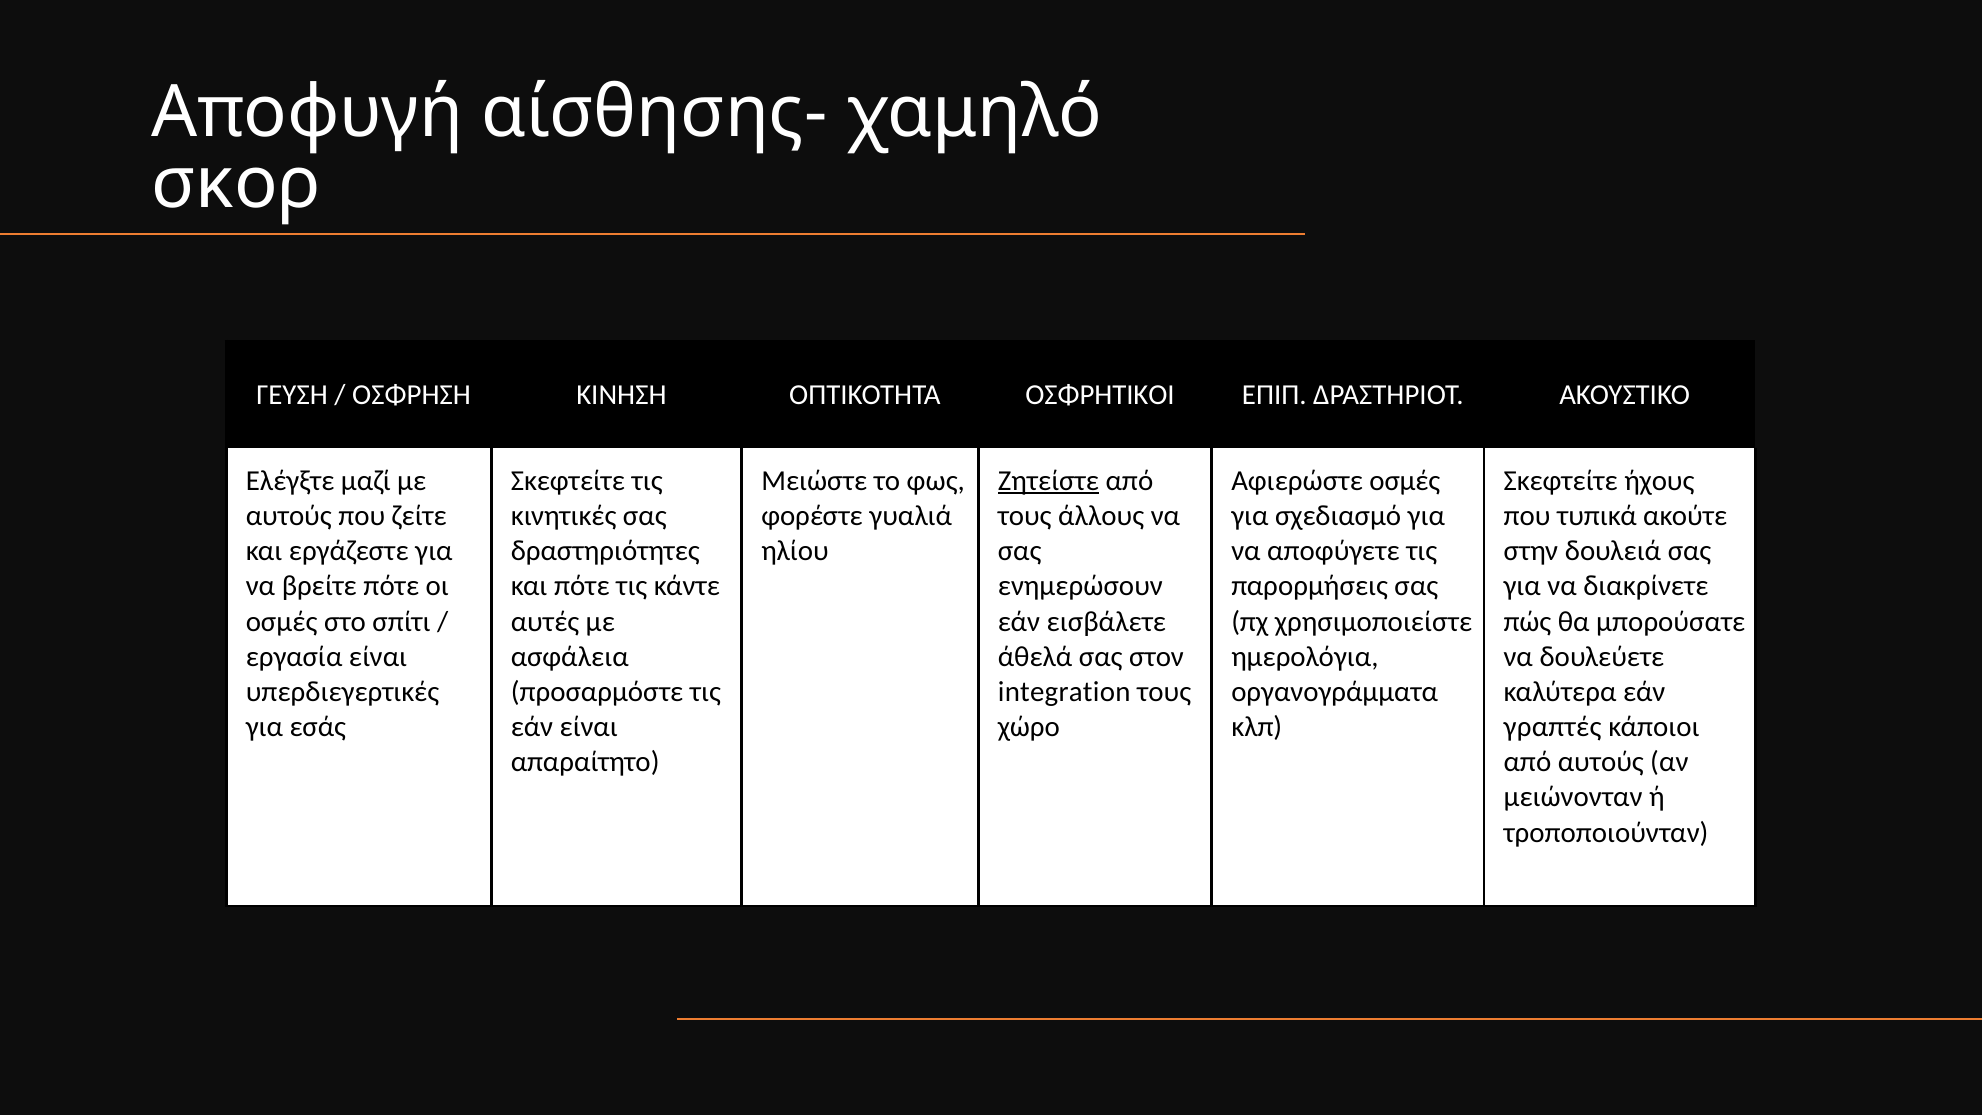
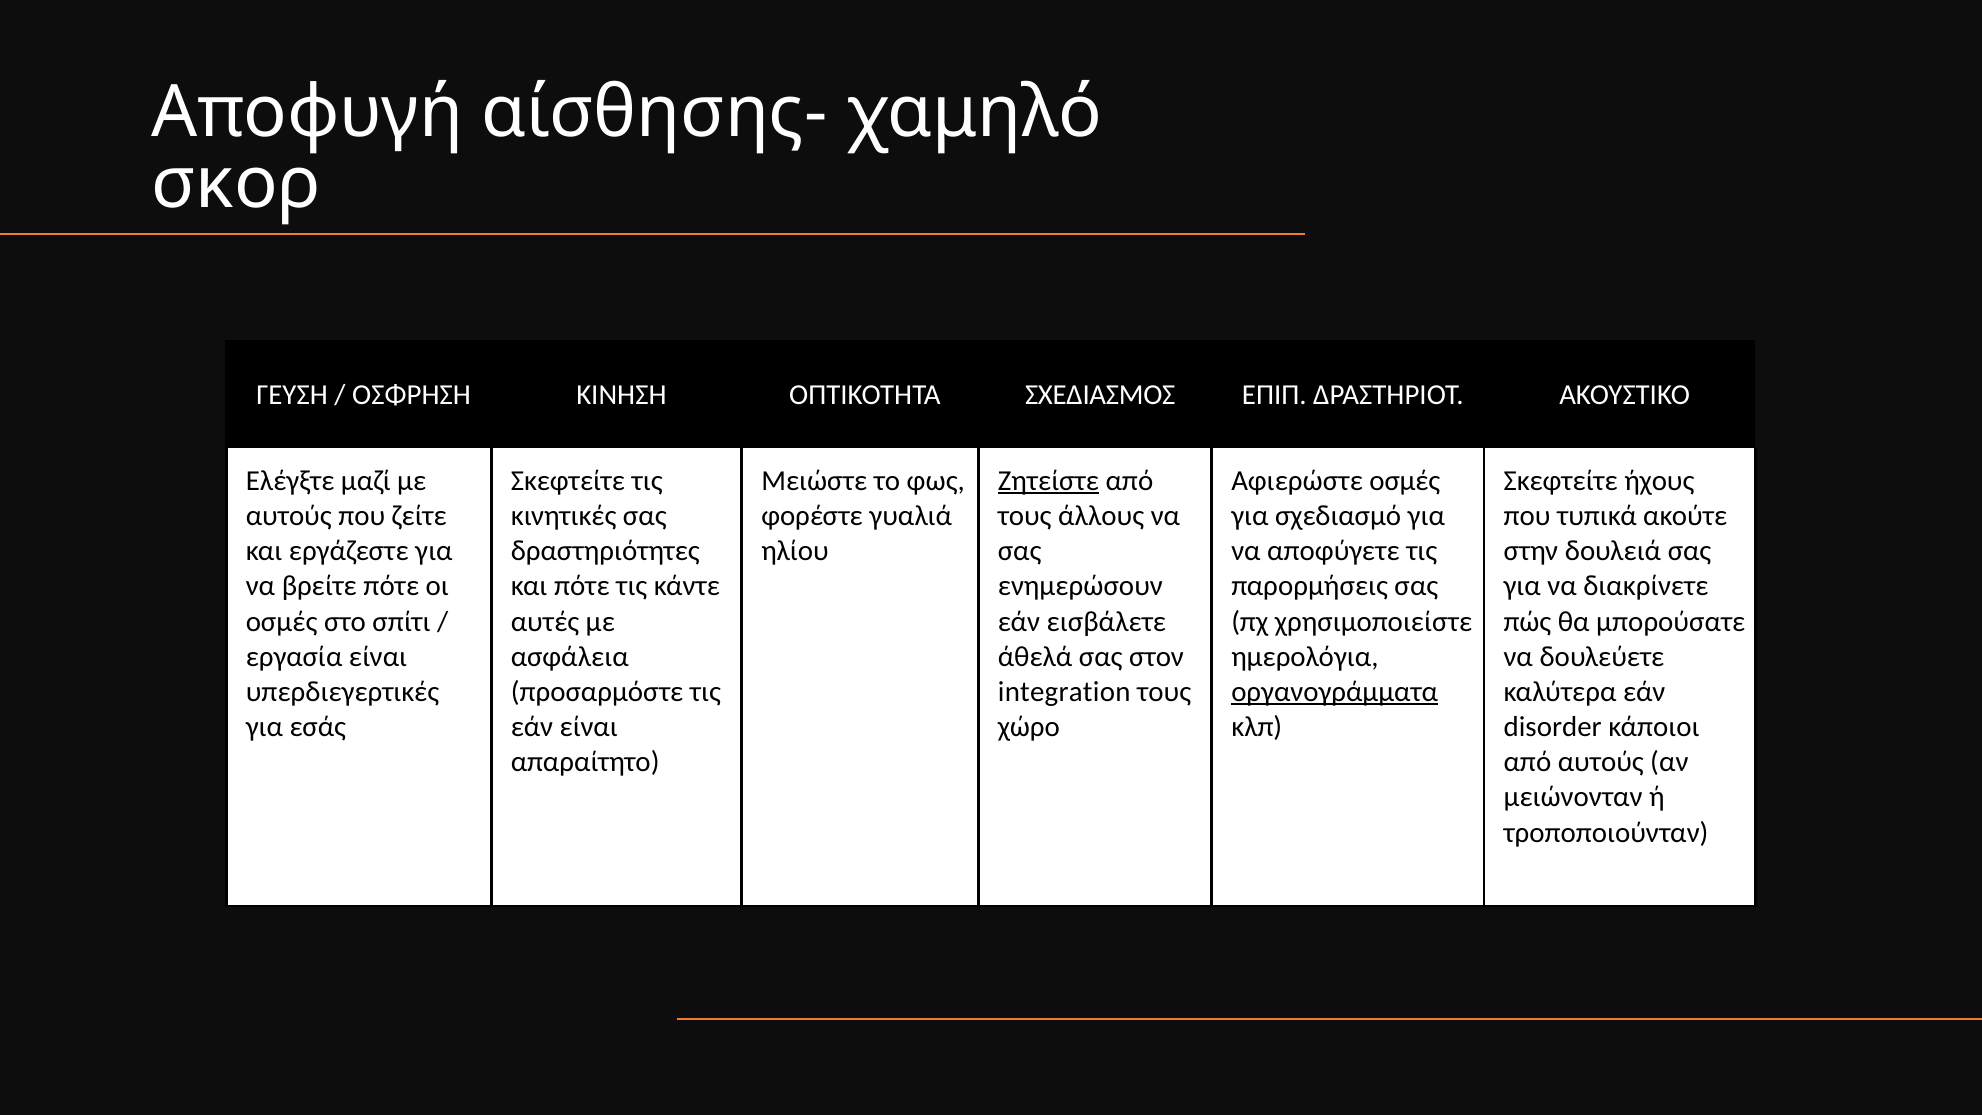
ΟΣΦΡΗΤΙΚΟΙ: ΟΣΦΡΗΤΙΚΟΙ -> ΣΧΕΔΙΑΣΜΟΣ (1100, 395)
οργανογράμματα underline: none -> present (1335, 692)
γραπτές: γραπτές -> disorder (1553, 727)
